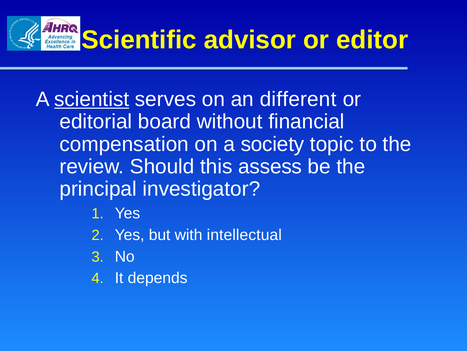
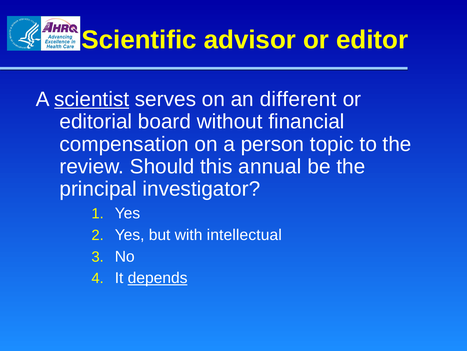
society: society -> person (272, 144)
assess: assess -> annual (270, 166)
depends underline: none -> present (158, 277)
